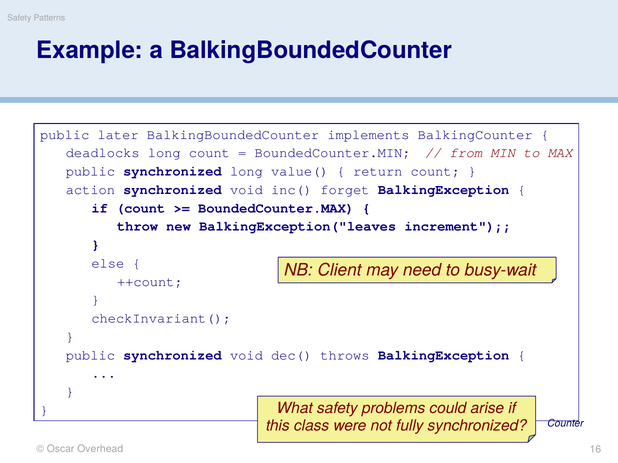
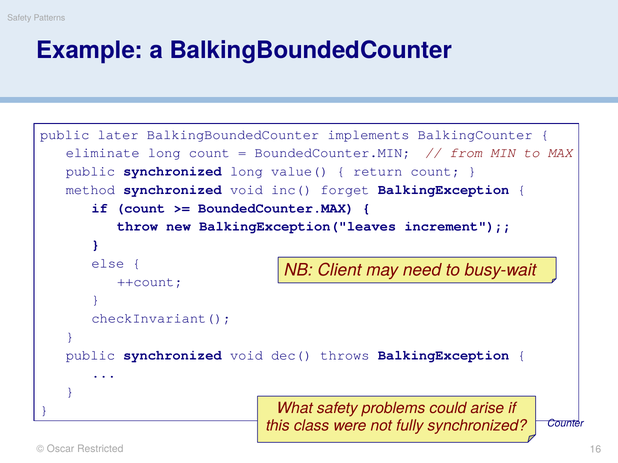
deadlocks: deadlocks -> eliminate (103, 153)
action: action -> method (90, 190)
Overhead: Overhead -> Restricted (100, 449)
